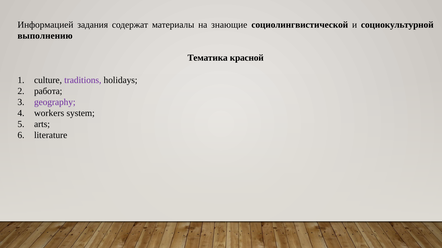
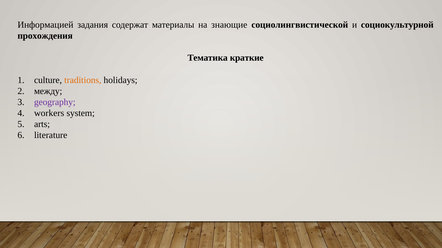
выполнению: выполнению -> прохождения (45, 36)
красной: красной -> краткие (247, 58)
traditions colour: purple -> orange (83, 80)
работа: работа -> между (48, 91)
